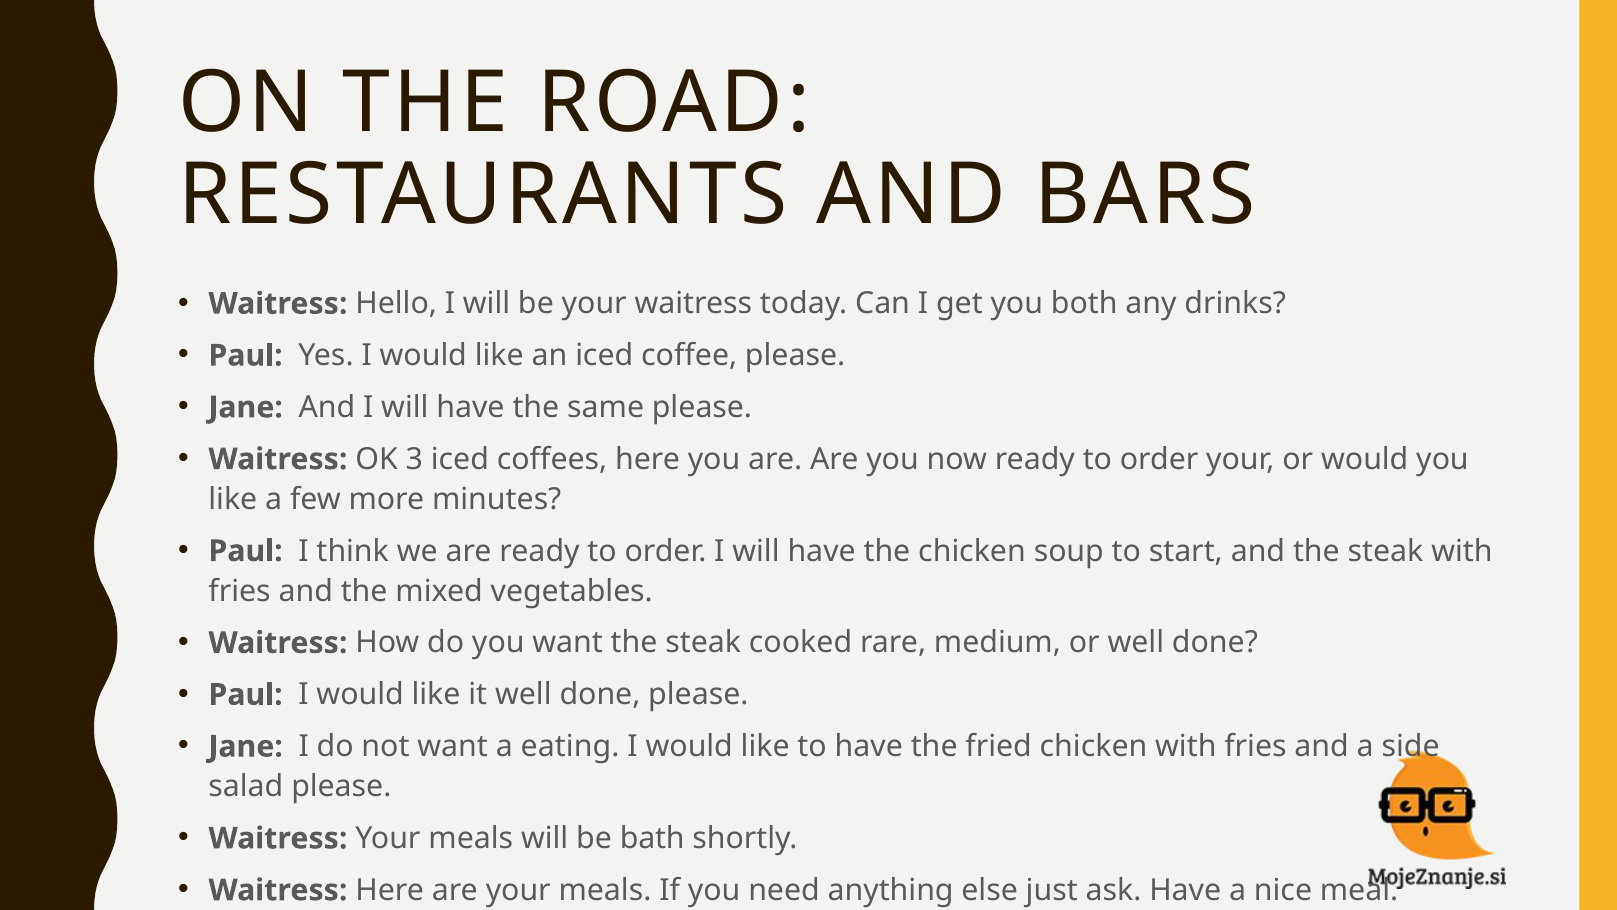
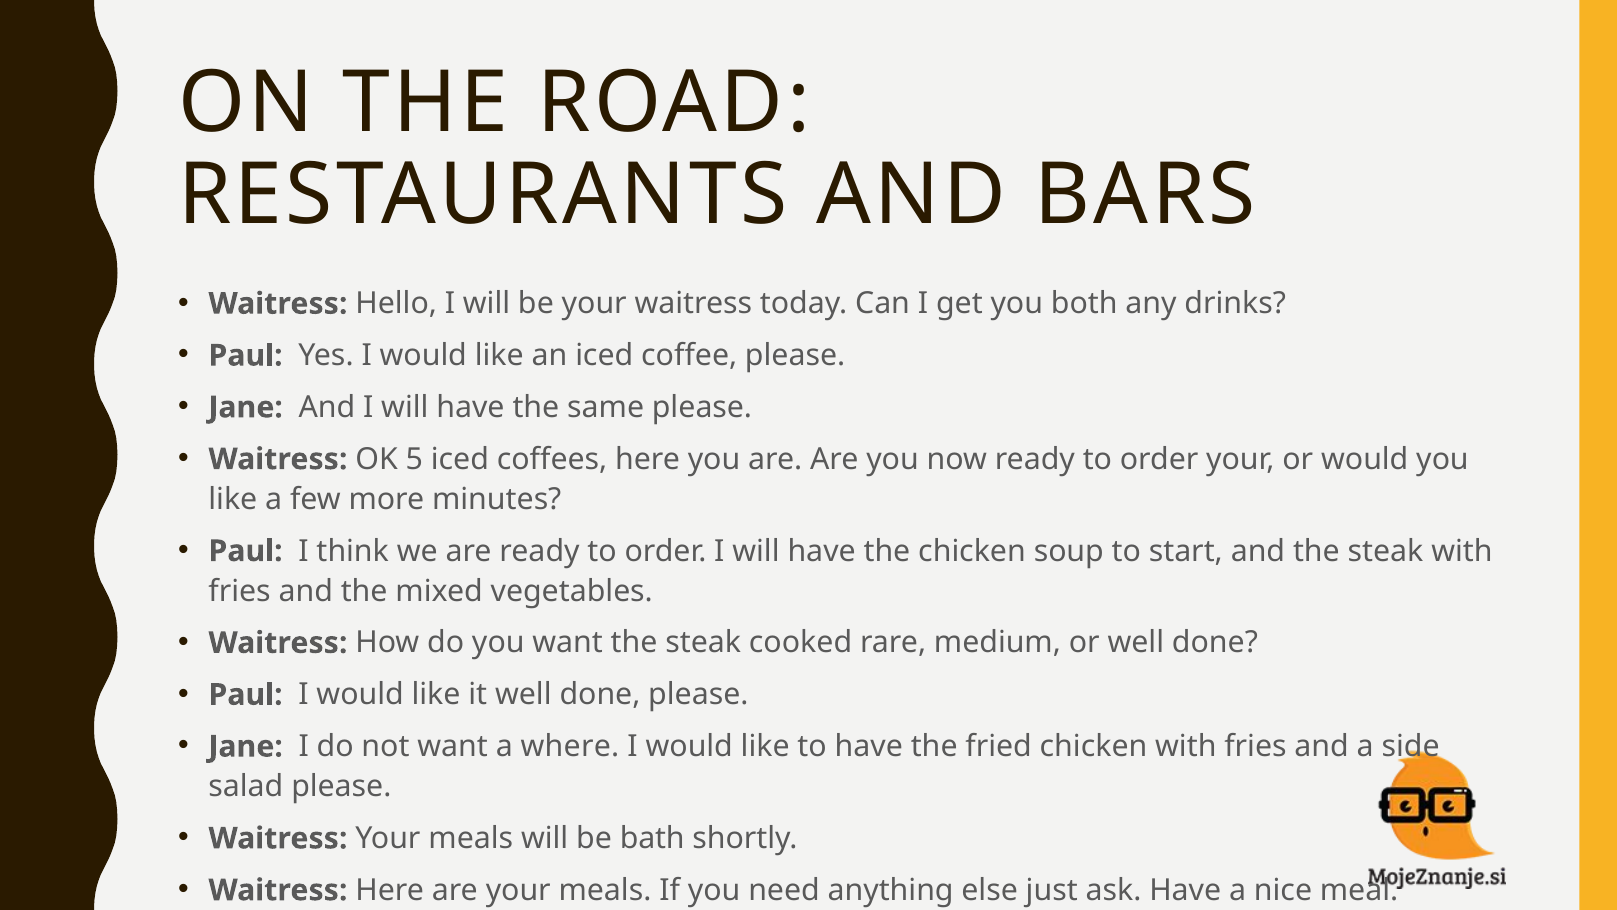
3: 3 -> 5 (414, 459)
eating: eating -> where (570, 746)
